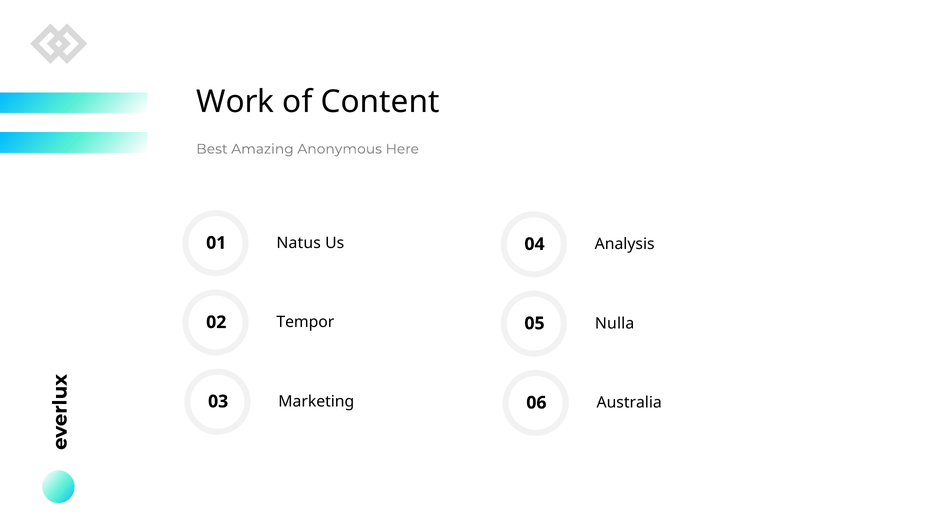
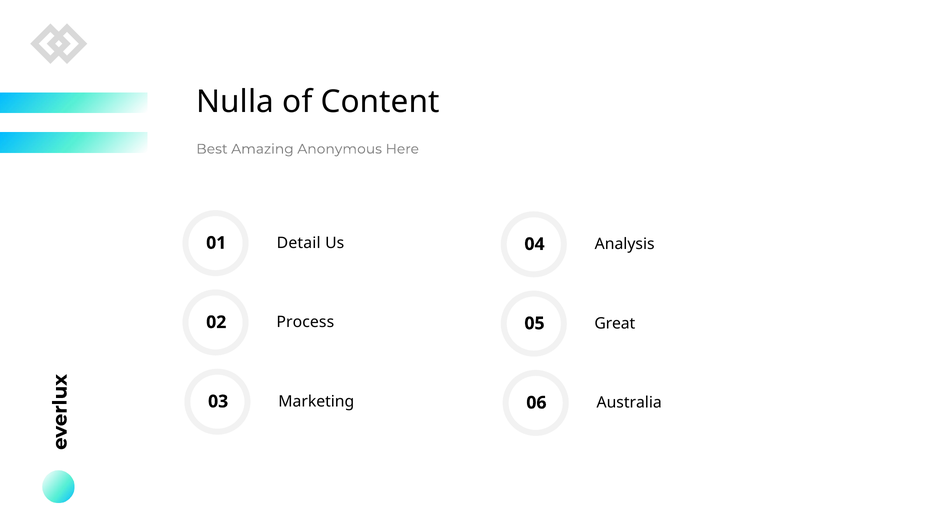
Work: Work -> Nulla (235, 102)
Natus: Natus -> Detail (299, 243)
Tempor: Tempor -> Process (305, 323)
Nulla: Nulla -> Great (615, 324)
